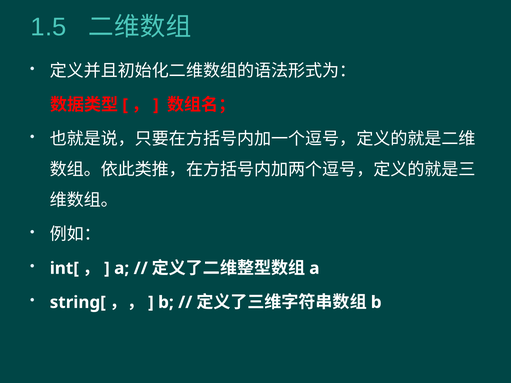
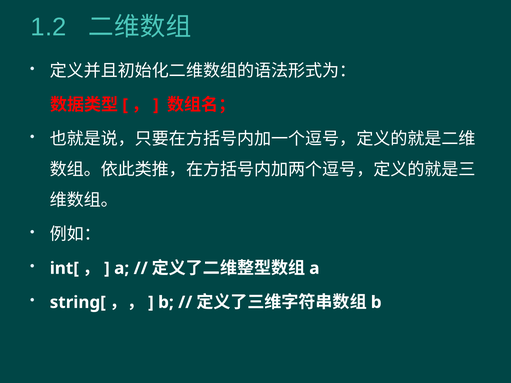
1.5: 1.5 -> 1.2 (49, 27)
